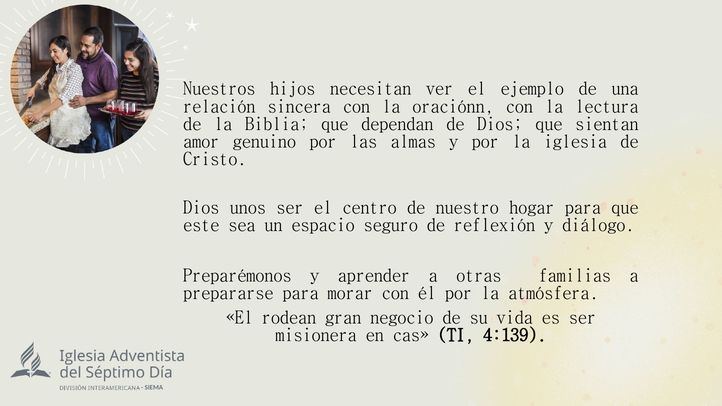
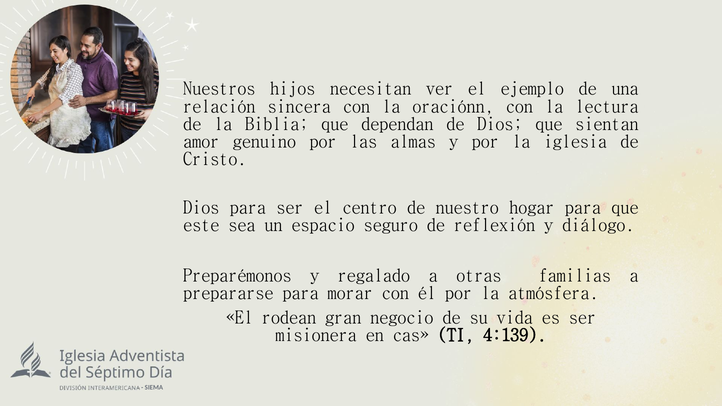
Dios unos: unos -> para (248, 208)
aprender: aprender -> regalado (374, 276)
